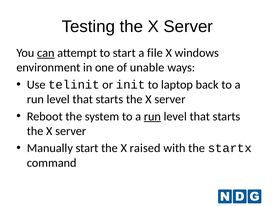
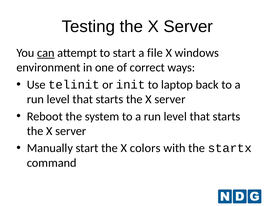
unable: unable -> correct (147, 68)
run underline: present -> none (152, 117)
raised: raised -> colors (145, 148)
